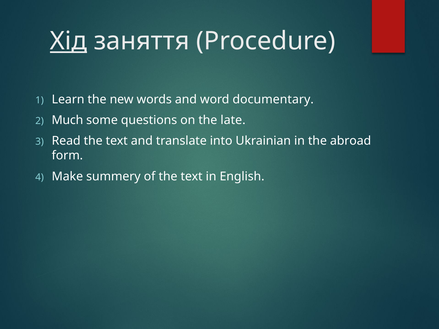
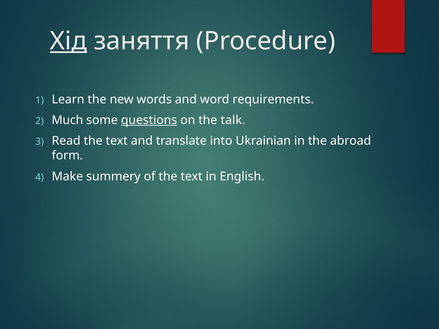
documentary: documentary -> requirements (273, 100)
questions underline: none -> present (149, 120)
late: late -> talk (233, 120)
